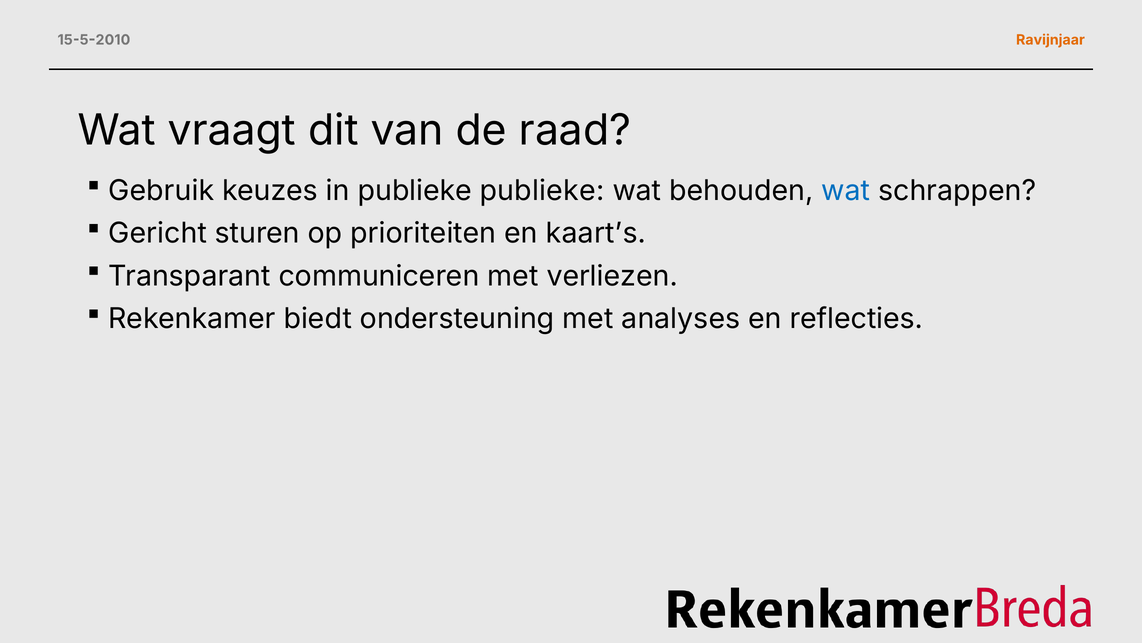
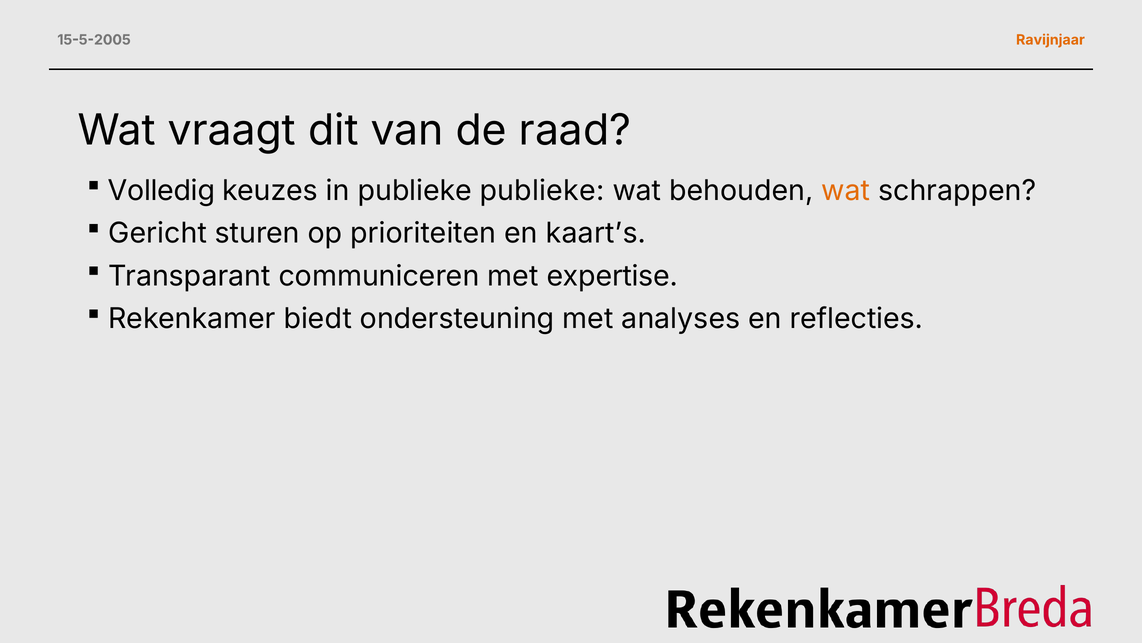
15-5-2010: 15-5-2010 -> 15-5-2005 (94, 40)
Gebruik: Gebruik -> Volledig (161, 191)
wat colour: blue -> orange (846, 191)
verliezen: verliezen -> expertise (612, 276)
